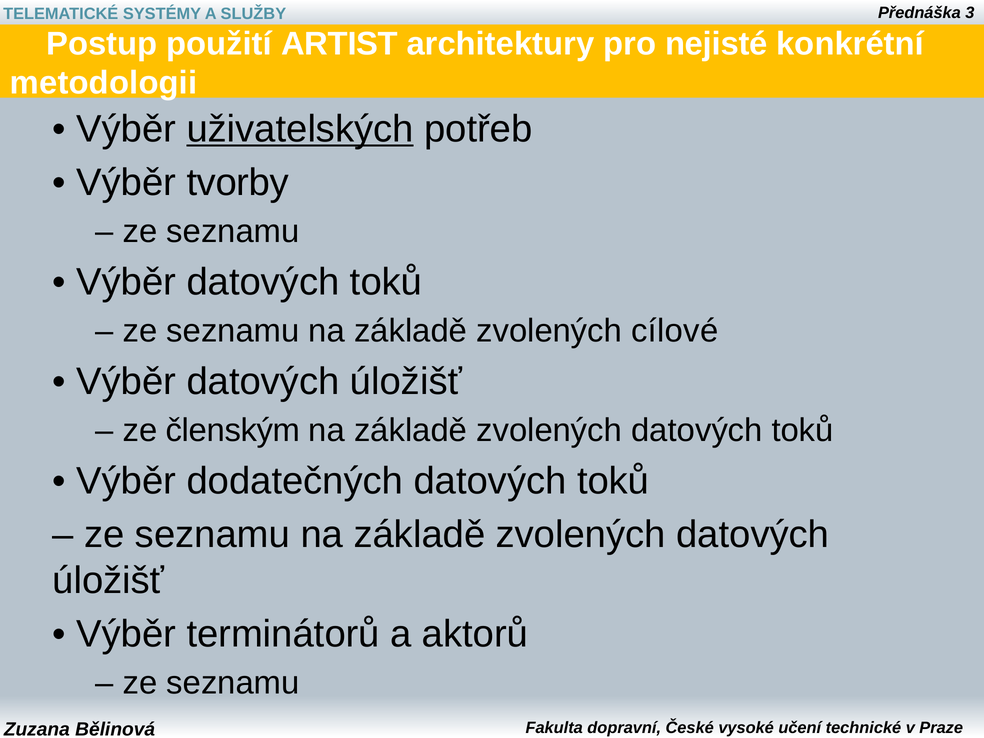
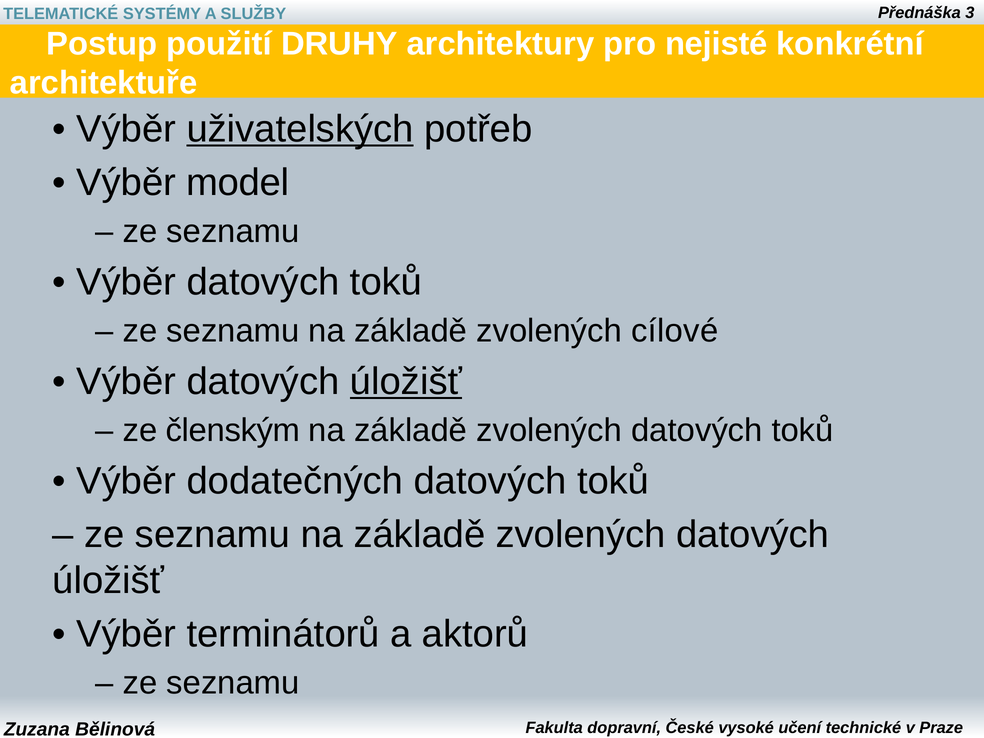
ARTIST: ARTIST -> DRUHY (339, 44)
metodologii: metodologii -> architektuře (104, 83)
tvorby: tvorby -> model (238, 183)
úložišť underline: none -> present (406, 382)
